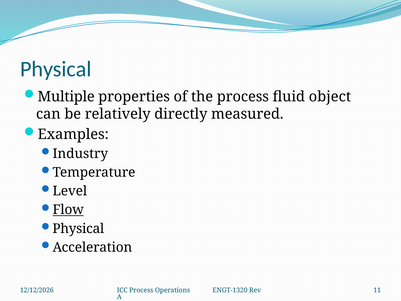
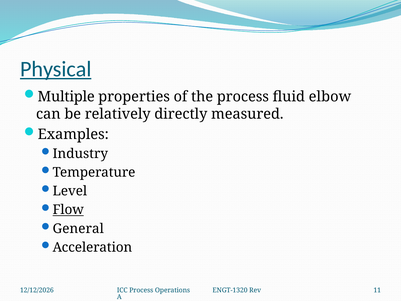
Physical underline: none -> present (56, 69)
object: object -> elbow (330, 97)
Physical: Physical -> General (78, 228)
